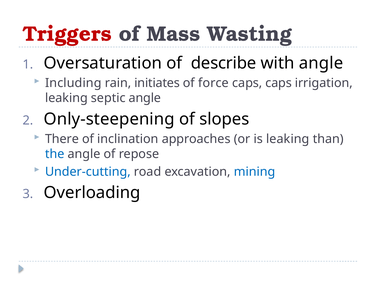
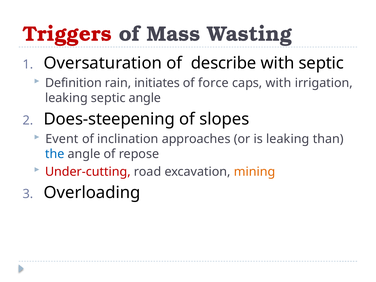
with angle: angle -> septic (321, 63)
Including: Including -> Definition (73, 83)
caps caps: caps -> with (278, 83)
Only-steepening: Only-steepening -> Does-steepening (109, 119)
There: There -> Event (62, 139)
Under-cutting colour: blue -> red (88, 172)
mining colour: blue -> orange (255, 172)
